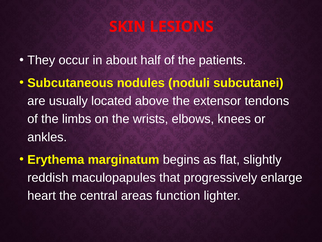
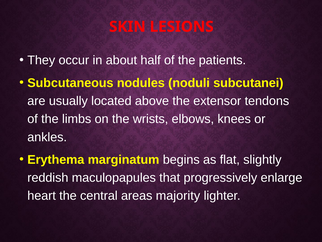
function: function -> majority (178, 195)
